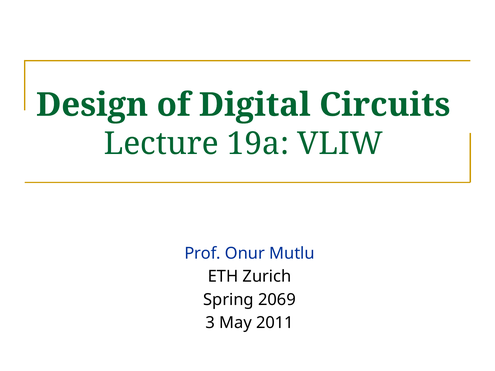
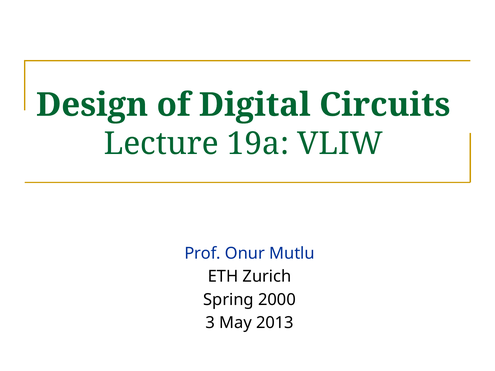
2069: 2069 -> 2000 (277, 300)
2011: 2011 -> 2013 (275, 323)
